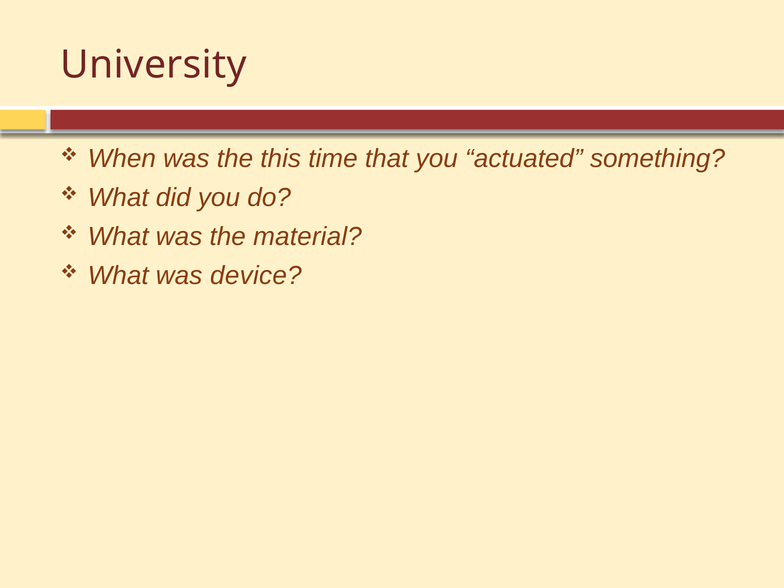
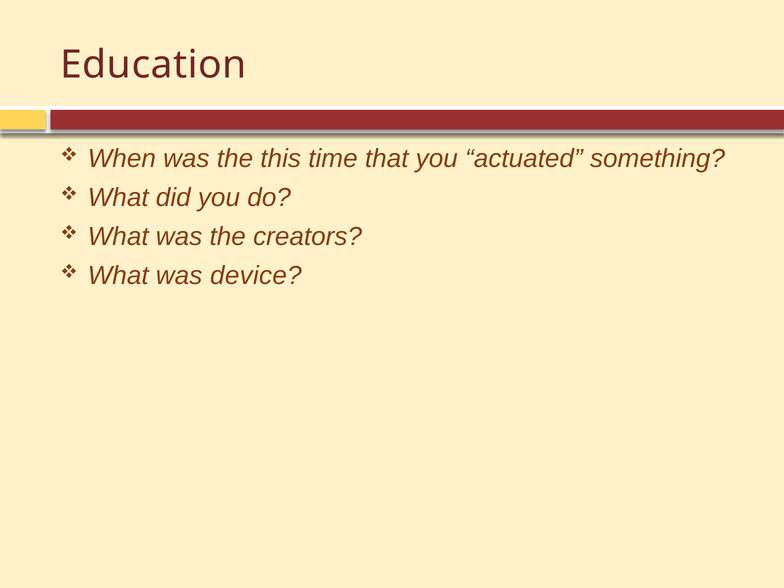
University: University -> Education (153, 65)
material: material -> creators (308, 237)
